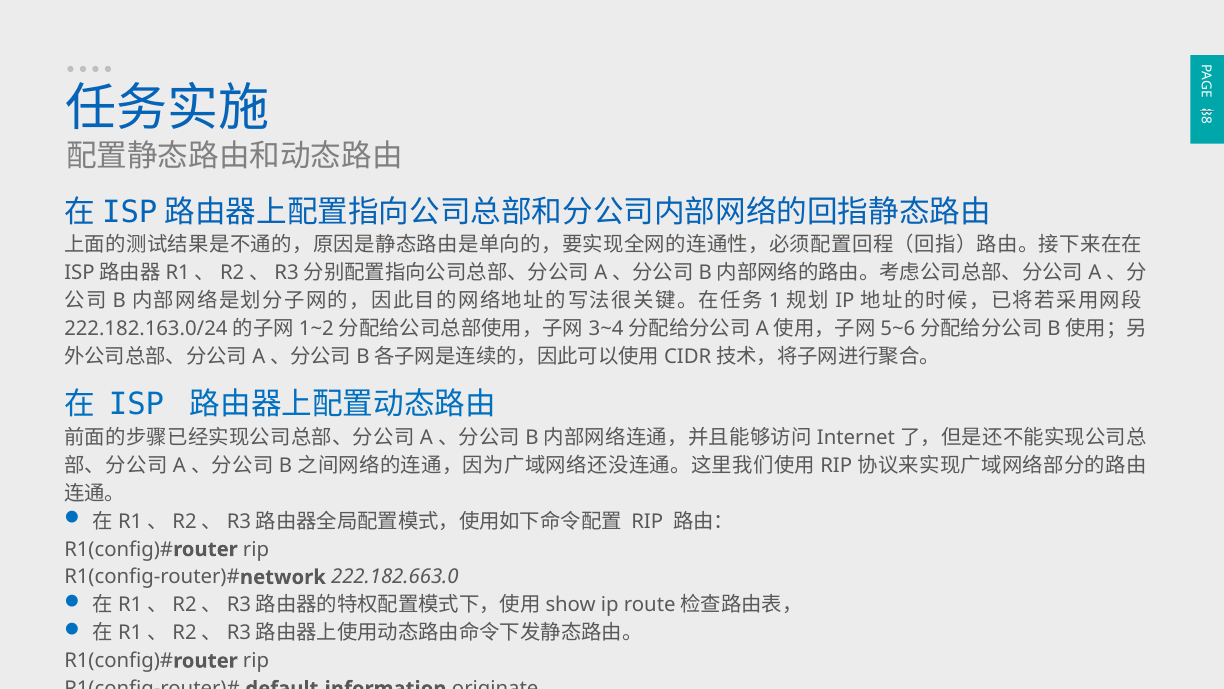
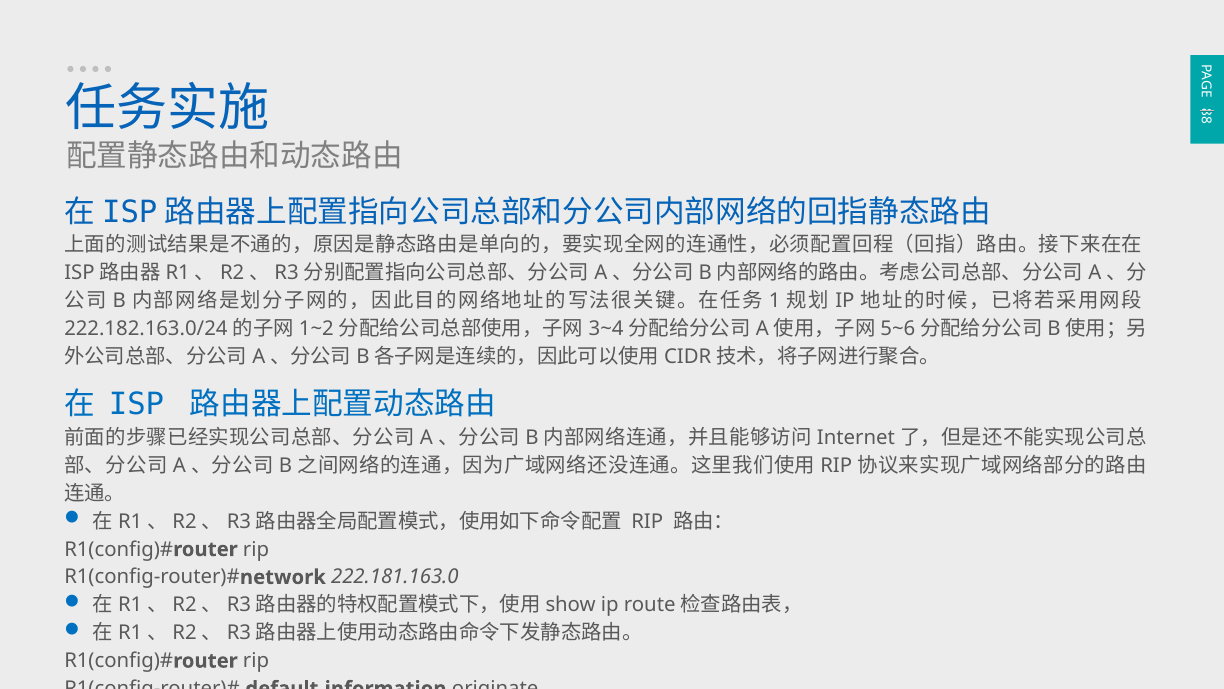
222.182.663.0: 222.182.663.0 -> 222.181.163.0 (395, 577)
